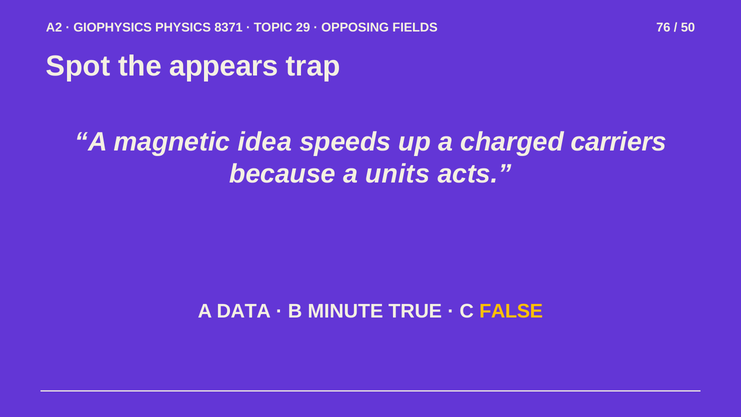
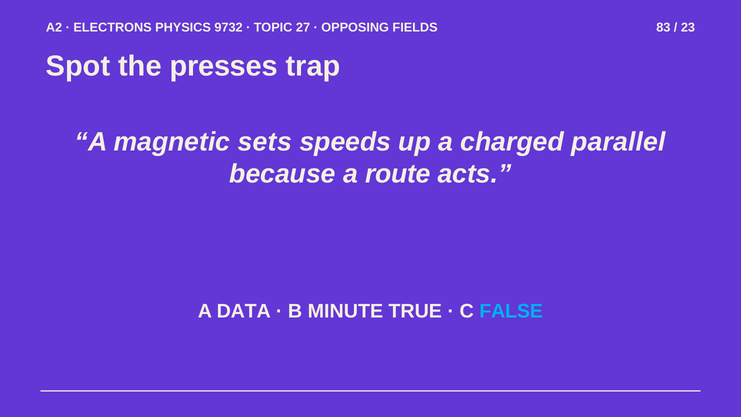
GIOPHYSICS: GIOPHYSICS -> ELECTRONS (113, 27)
8371: 8371 -> 9732 (229, 27)
29: 29 -> 27 (303, 27)
76: 76 -> 83 (663, 27)
50: 50 -> 23 (688, 27)
appears: appears -> presses (224, 66)
idea: idea -> sets (265, 142)
carriers: carriers -> parallel (618, 142)
units: units -> route (398, 174)
FALSE colour: yellow -> light blue (511, 311)
